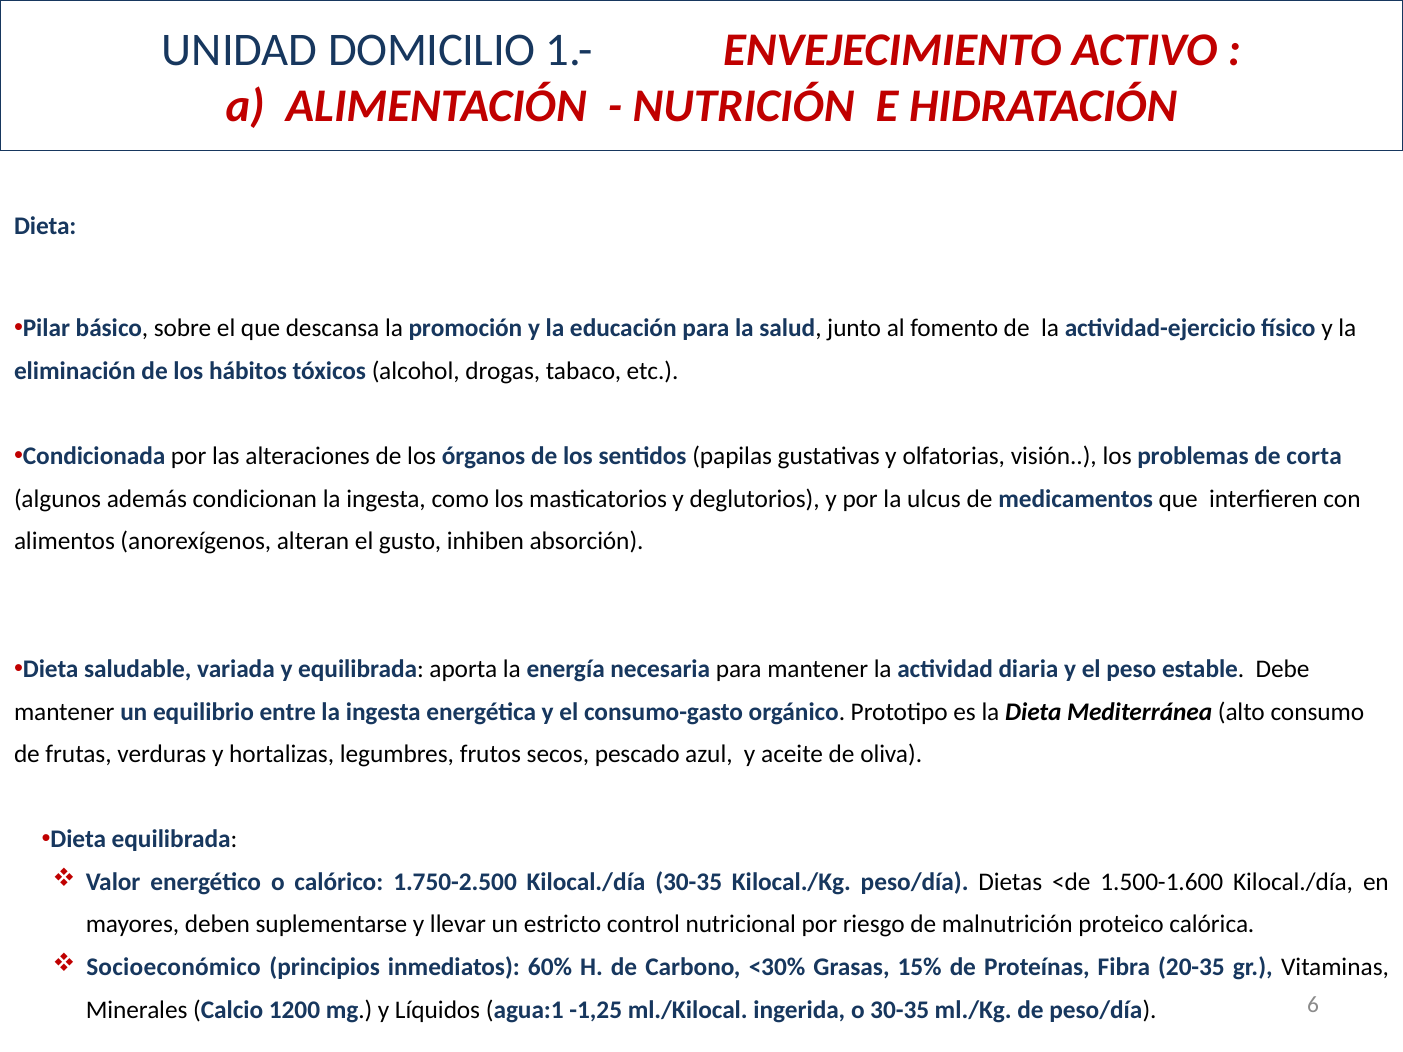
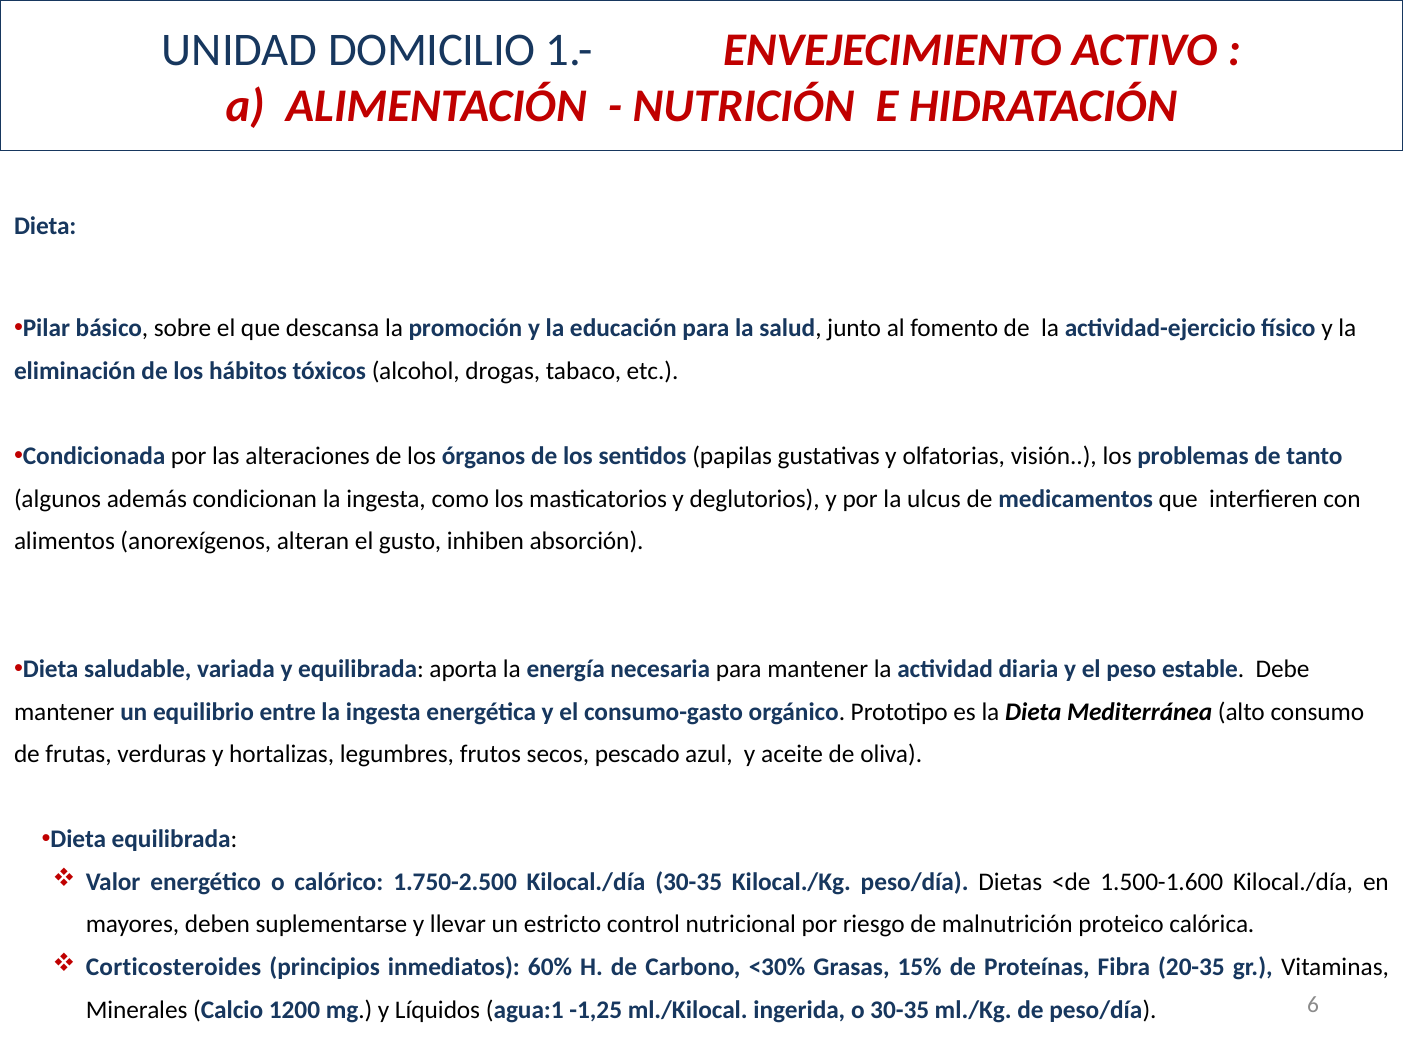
corta: corta -> tanto (1314, 456)
Socioeconómico: Socioeconómico -> Corticosteroides (174, 967)
